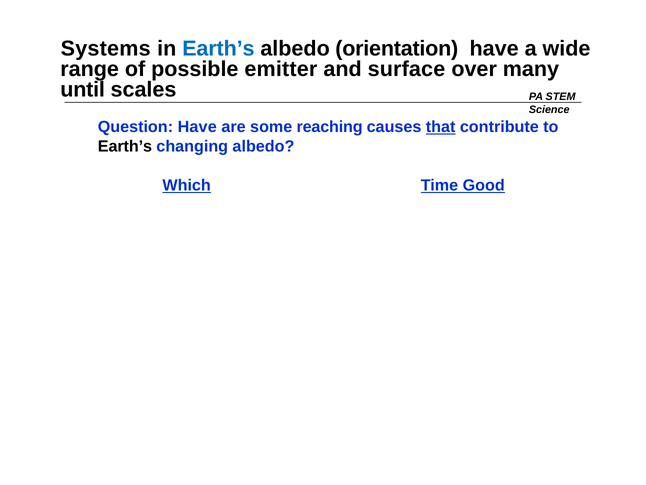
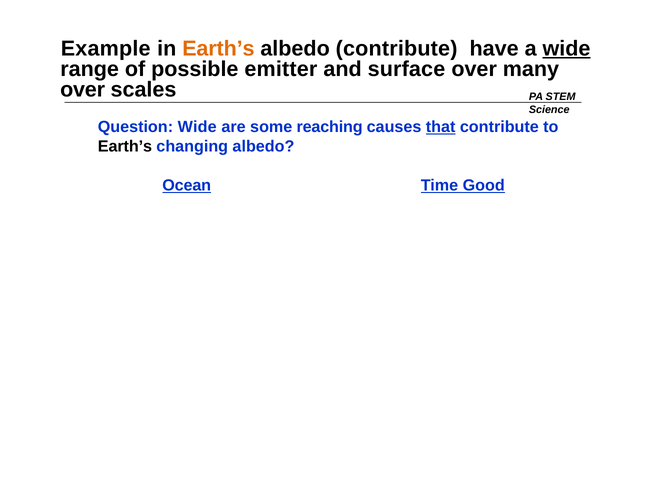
Systems: Systems -> Example (106, 48)
Earth’s colour: blue -> orange (218, 48)
albedo orientation: orientation -> contribute (397, 48)
wide underline: none -> present (567, 48)
until: until -> over (83, 90)
Question Have: Have -> Wide (197, 127)
Which: Which -> Ocean (187, 185)
